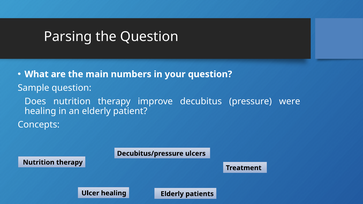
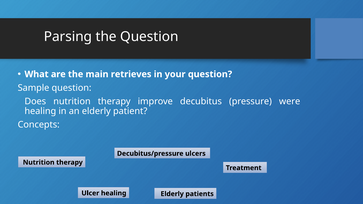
numbers: numbers -> retrieves (131, 74)
